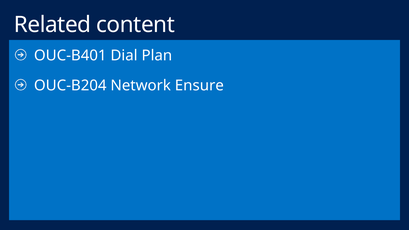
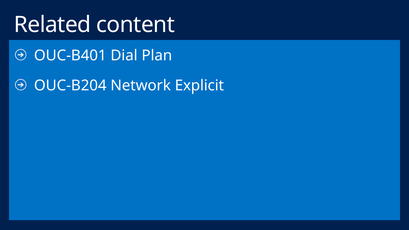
Ensure: Ensure -> Explicit (199, 85)
